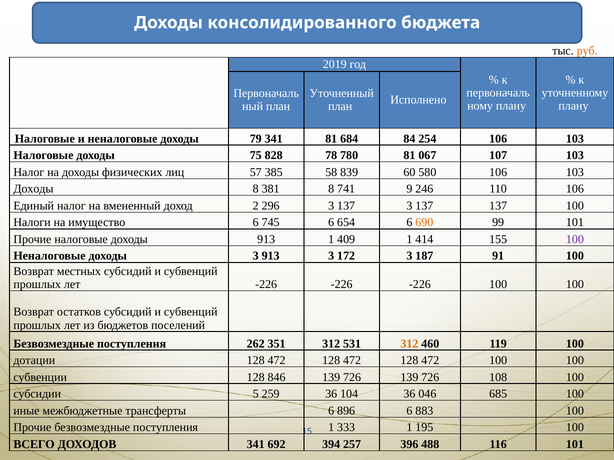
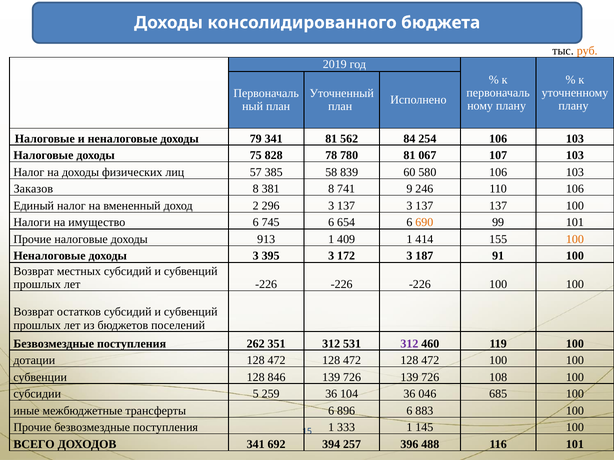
684: 684 -> 562 (349, 139)
Доходы: Доходы -> Заказов (33, 189)
100 colour: purple -> orange (575, 239)
3 913: 913 -> 395 (271, 256)
312 colour: orange -> purple (409, 344)
195: 195 -> 145 (424, 428)
